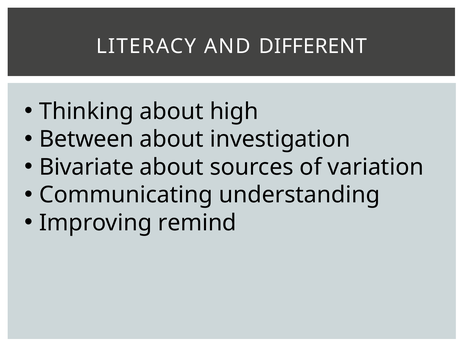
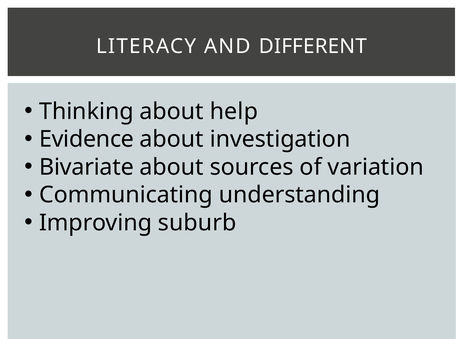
high: high -> help (234, 111)
Between: Between -> Evidence (87, 139)
remind: remind -> suburb (197, 223)
